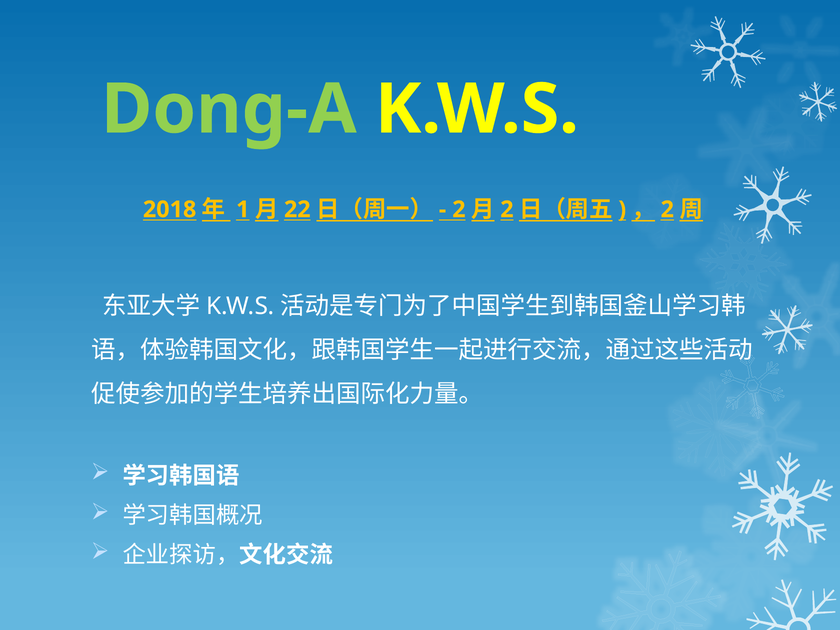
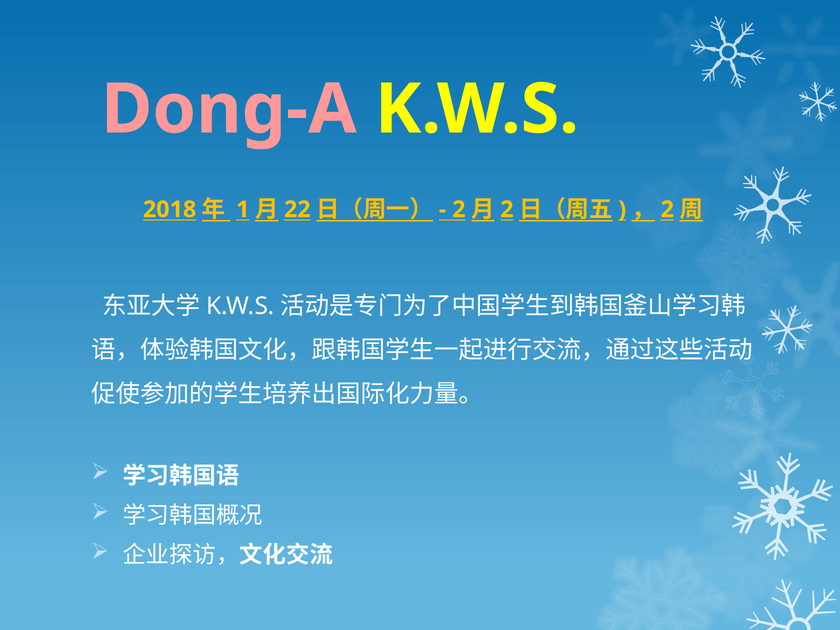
Dong-A colour: light green -> pink (229, 109)
